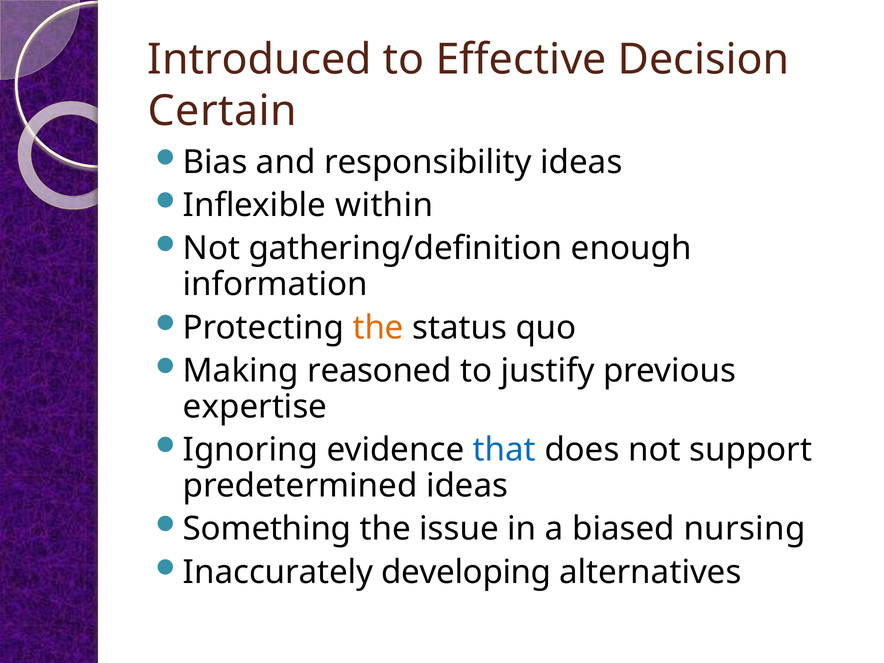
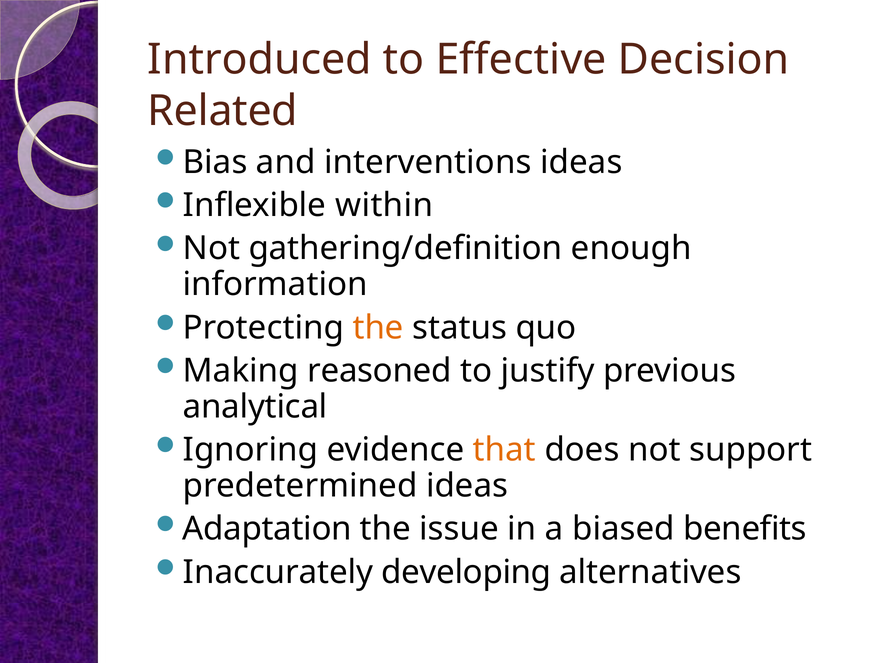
Certain: Certain -> Related (223, 111)
responsibility: responsibility -> interventions (428, 162)
expertise: expertise -> analytical (255, 407)
that colour: blue -> orange (504, 450)
Something: Something -> Adaptation (267, 529)
nursing: nursing -> benefits (745, 529)
